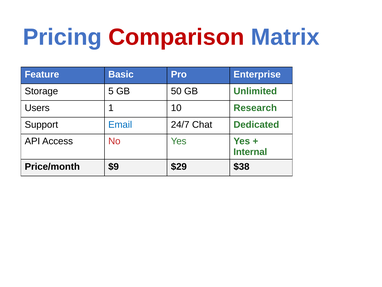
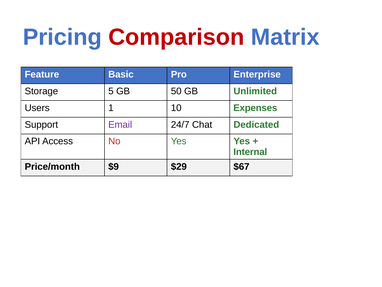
Research: Research -> Expenses (255, 108)
Email colour: blue -> purple (120, 124)
$38: $38 -> $67 (242, 166)
